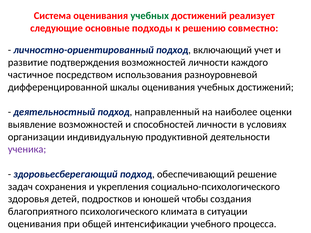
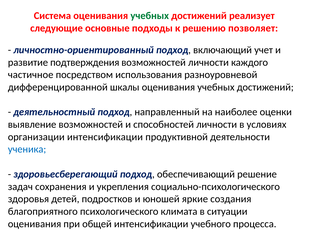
совместно: совместно -> позволяет (253, 28)
организации индивидуальную: индивидуальную -> интенсификации (105, 137)
ученика colour: purple -> blue (27, 149)
чтобы: чтобы -> яркие (195, 199)
